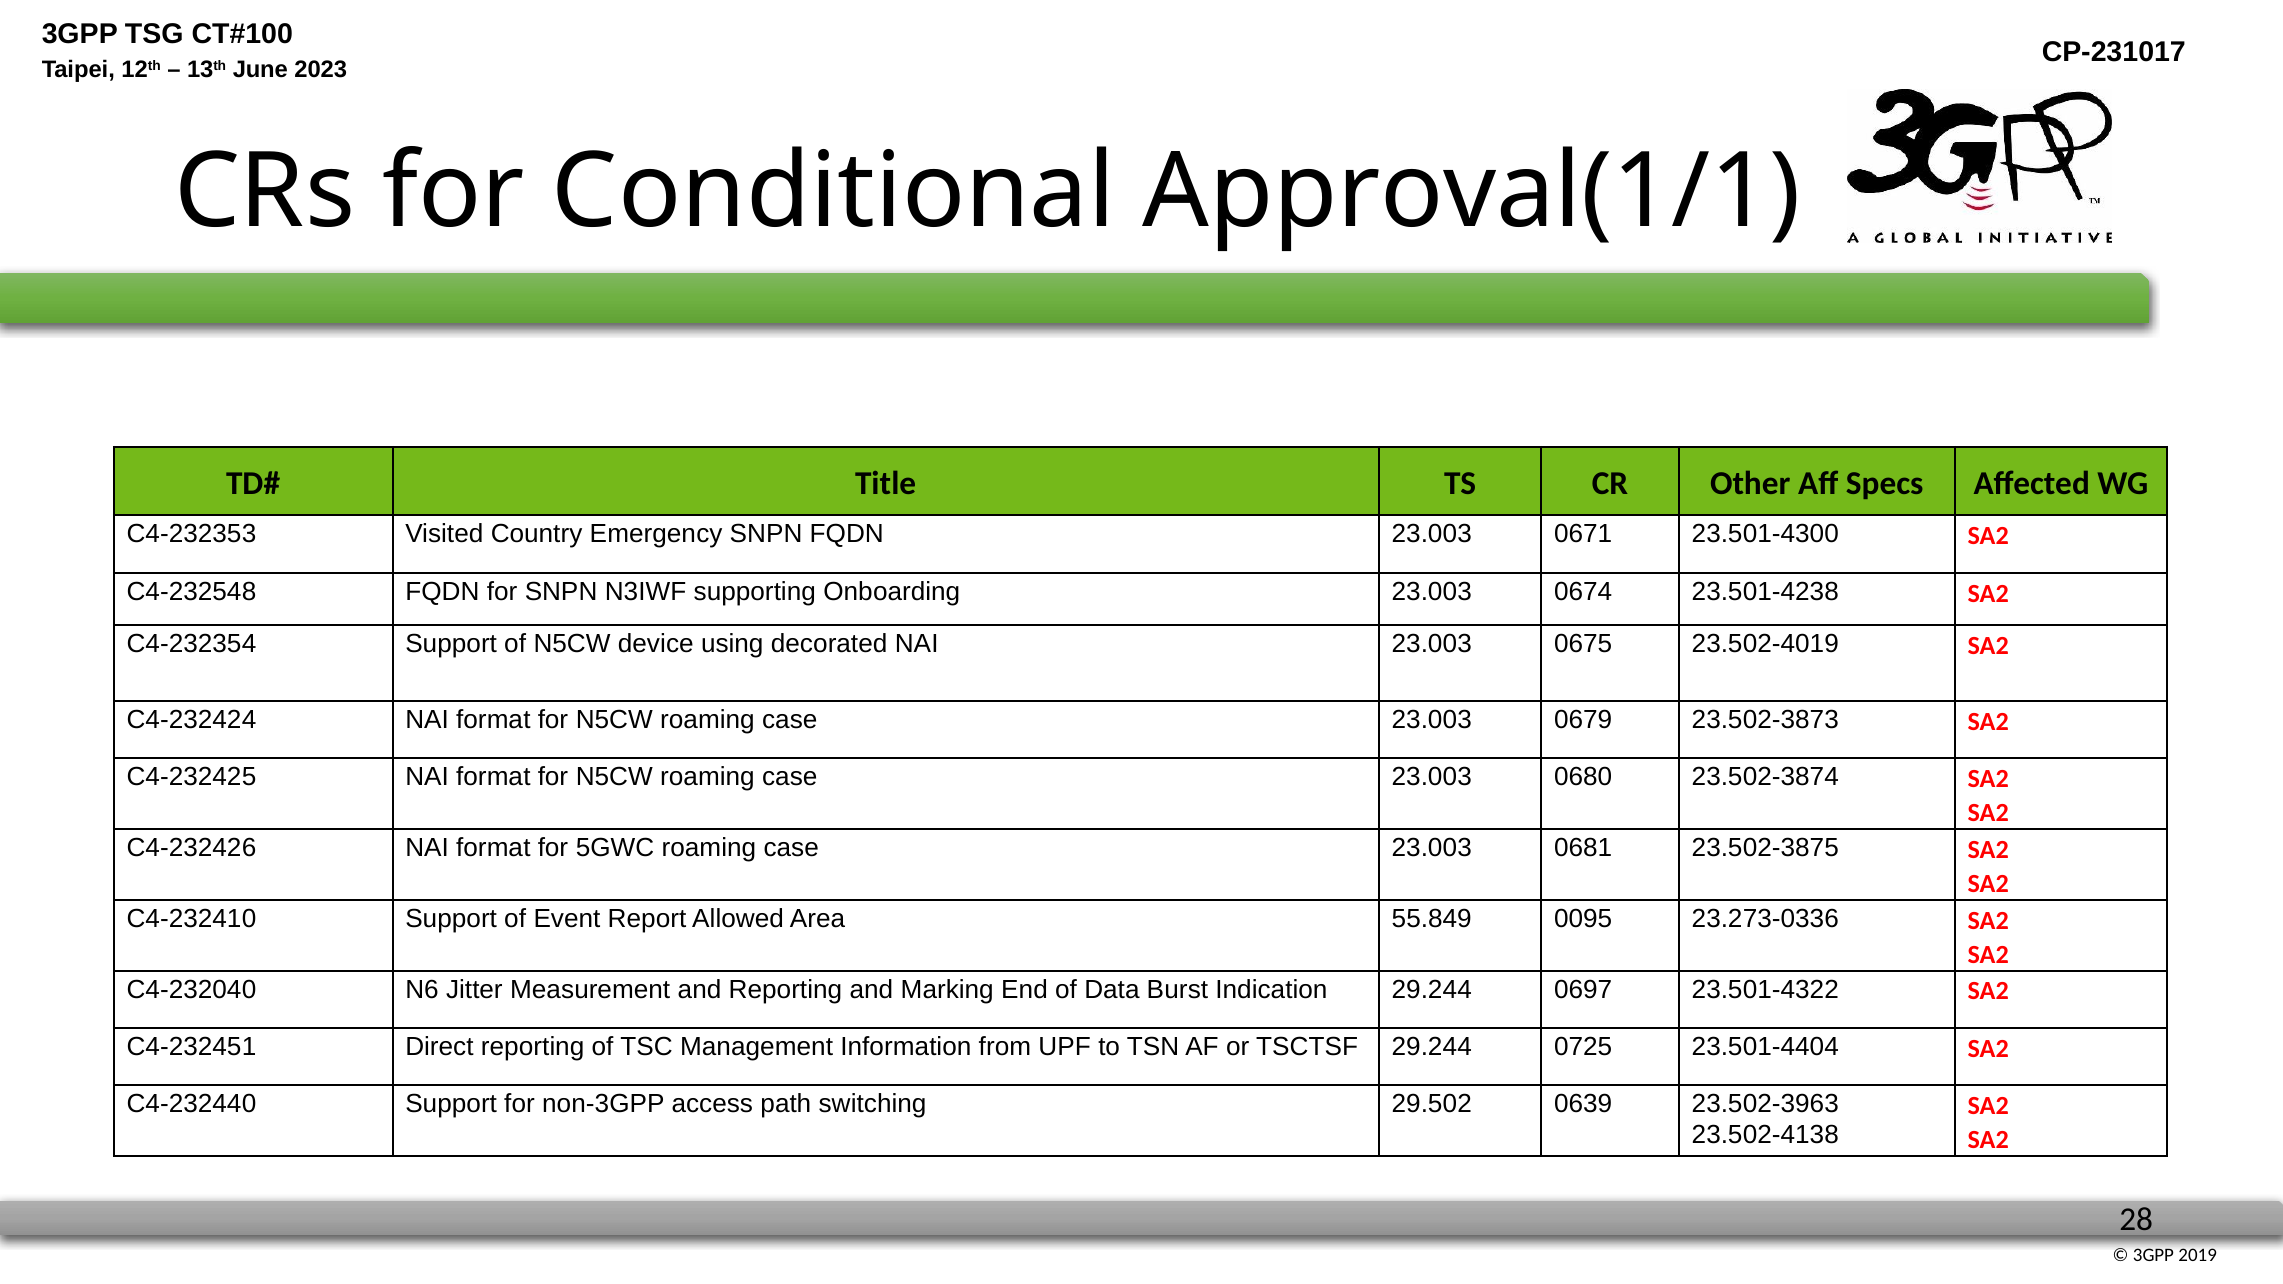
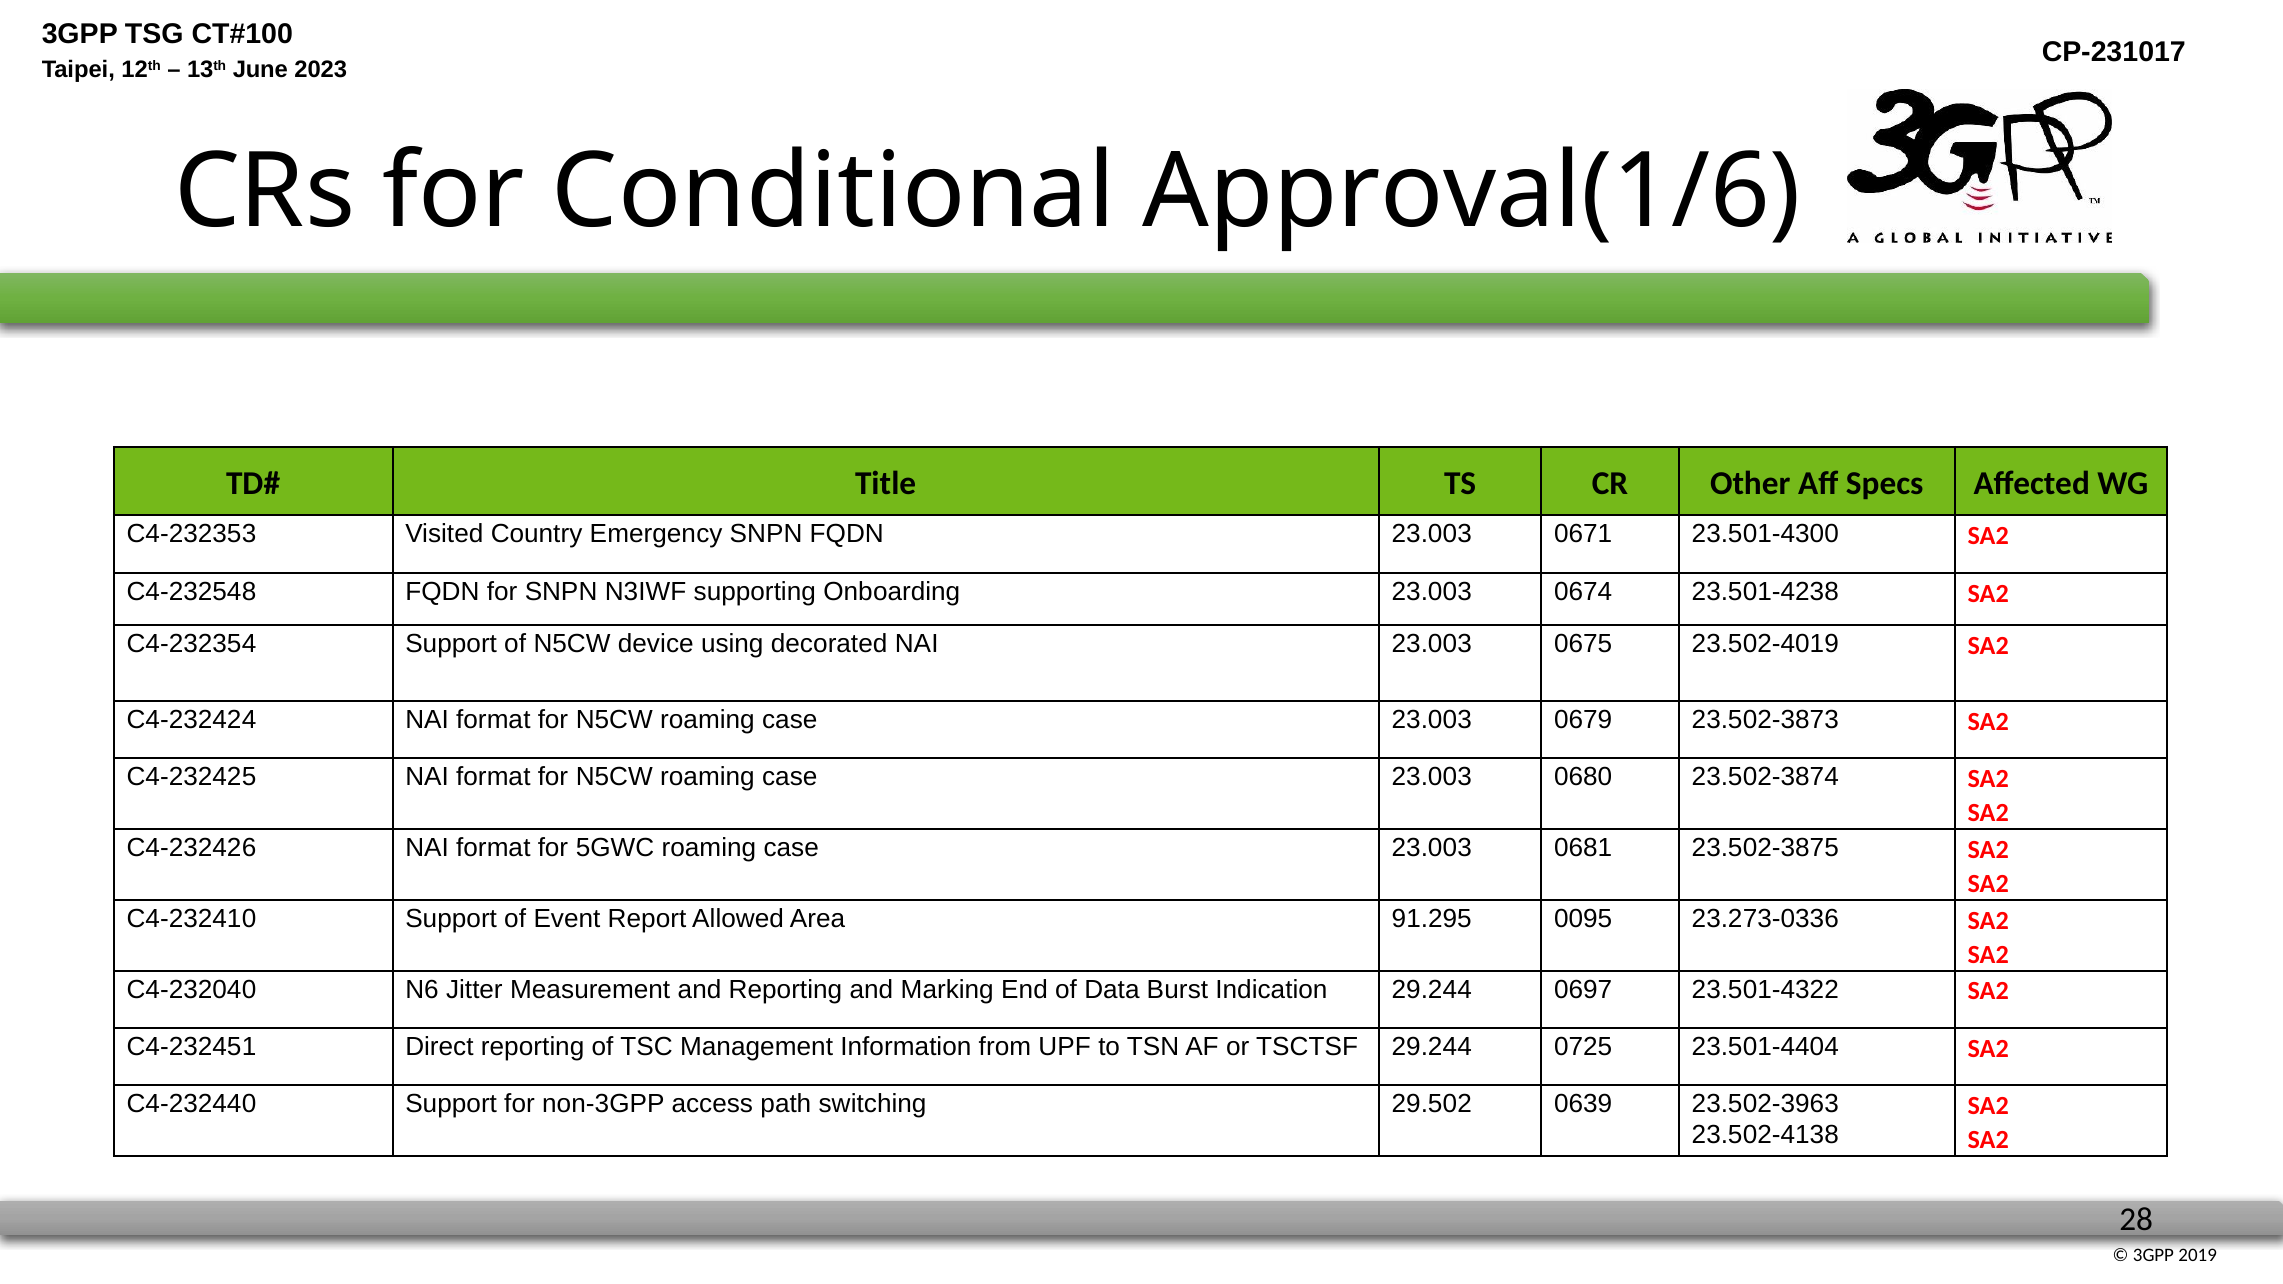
Approval(1/1: Approval(1/1 -> Approval(1/6 (1472, 192)
55.849: 55.849 -> 91.295 (1432, 919)
